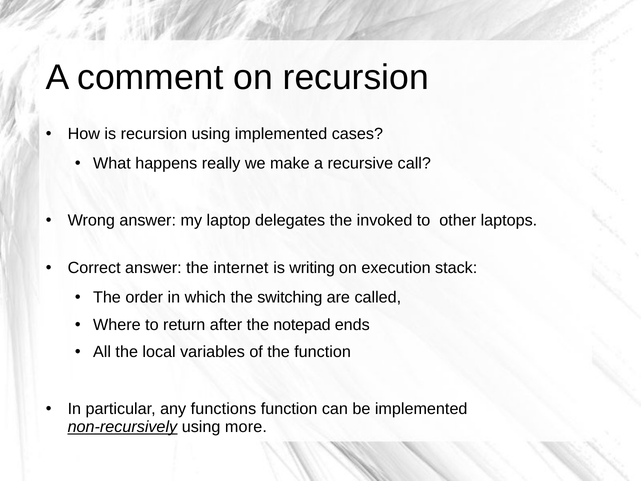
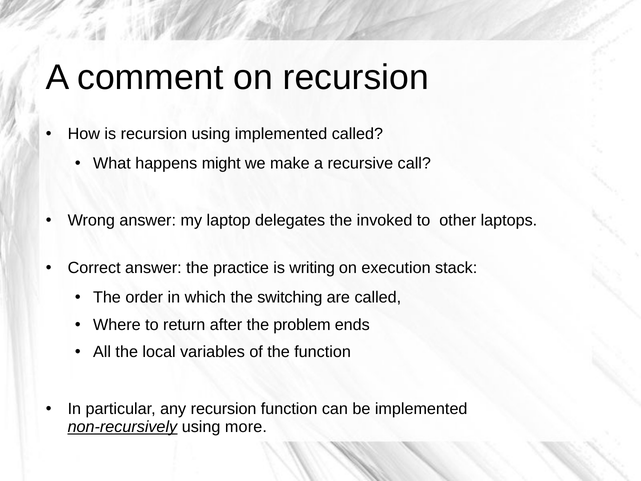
implemented cases: cases -> called (357, 134)
really: really -> might (221, 163)
internet: internet -> practice (241, 268)
notepad: notepad -> problem (302, 325)
any functions: functions -> recursion (224, 409)
